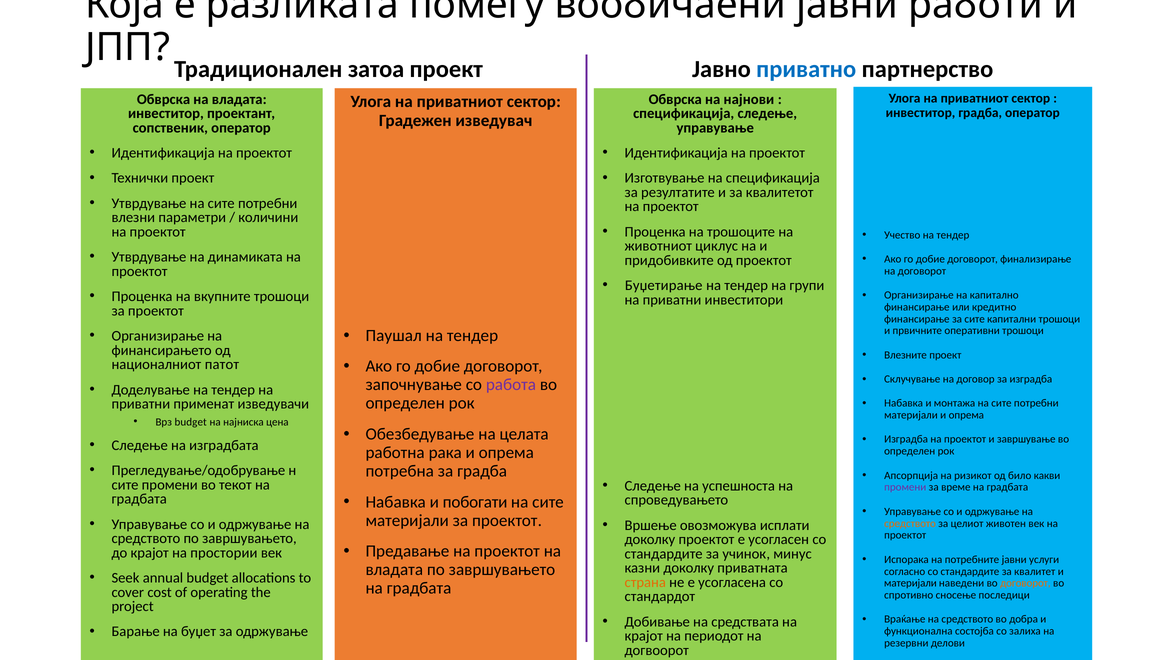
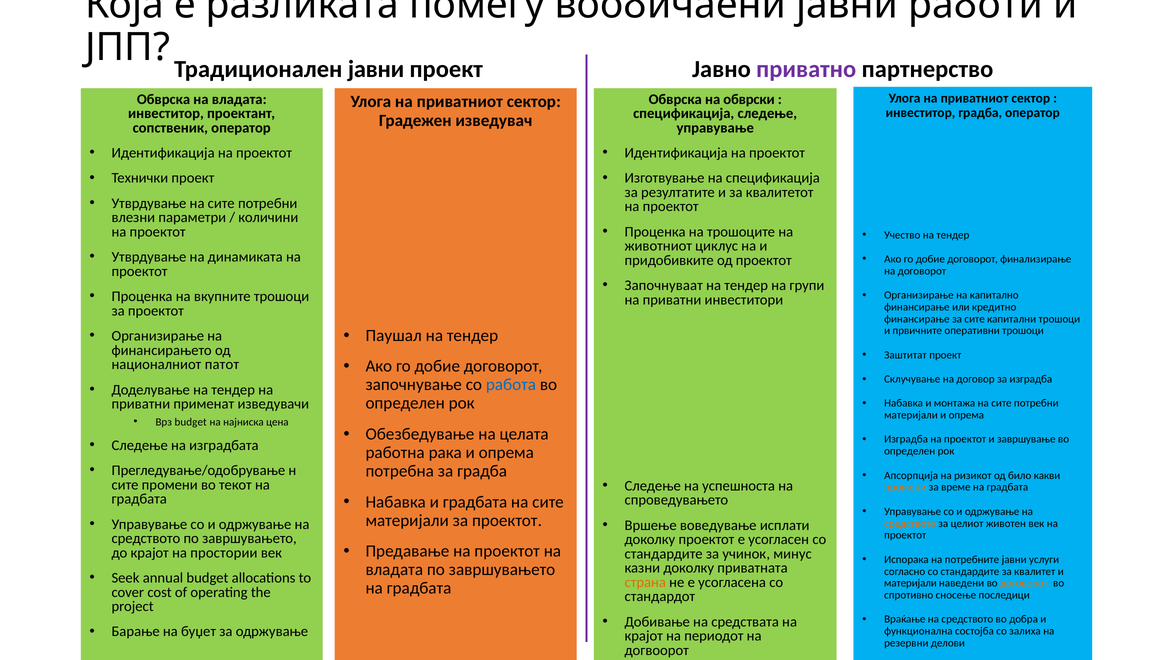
Традиционален затоа: затоа -> јавни (376, 69)
приватно colour: blue -> purple (806, 69)
најнови: најнови -> обврски (749, 99)
Буџетирање: Буџетирање -> Започнуваат (664, 285)
Влезните: Влезните -> Заштитат (905, 355)
работа colour: purple -> blue (511, 385)
промени colour: purple -> orange (905, 487)
и побогати: побогати -> градбата (475, 502)
овозможува: овозможува -> воведување (718, 525)
